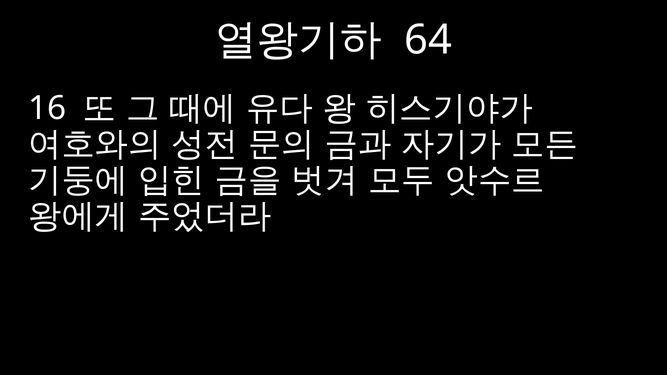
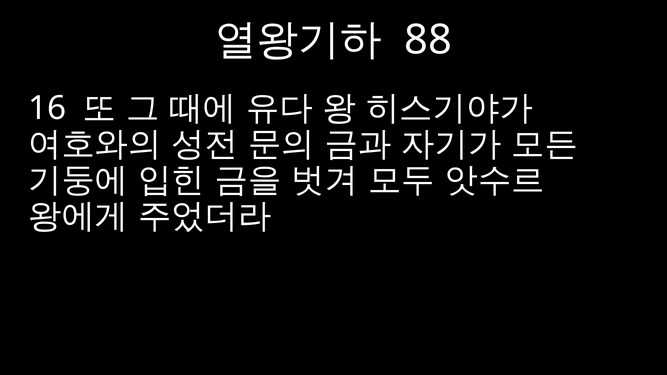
64: 64 -> 88 (428, 40)
